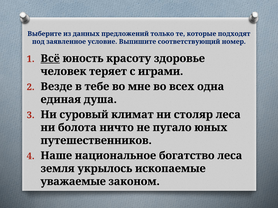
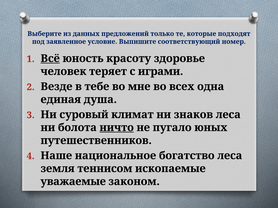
столяр: столяр -> знаков (193, 115)
ничто underline: none -> present (117, 128)
укрылось: укрылось -> теннисом (105, 169)
